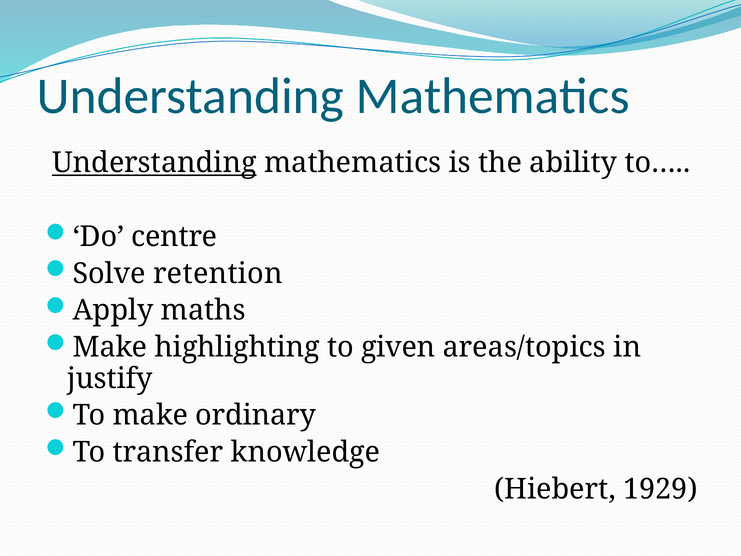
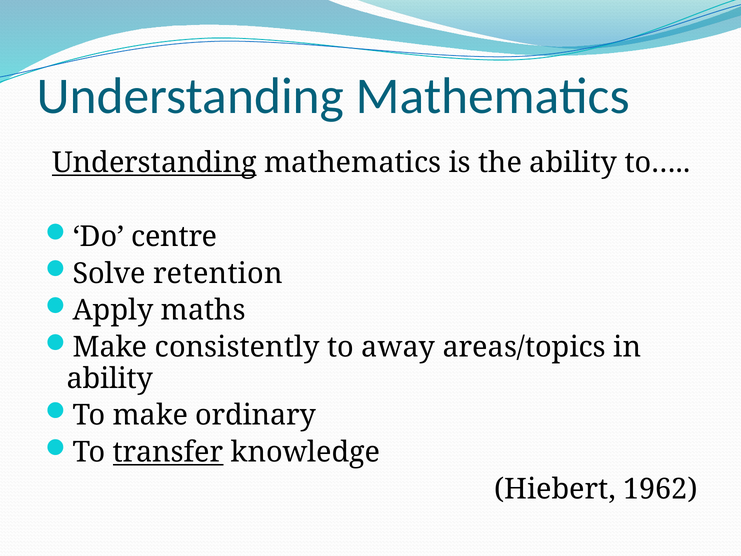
highlighting: highlighting -> consistently (237, 347)
given: given -> away (398, 347)
justify: justify -> ability (110, 378)
transfer underline: none -> present (168, 452)
1929: 1929 -> 1962 (660, 489)
